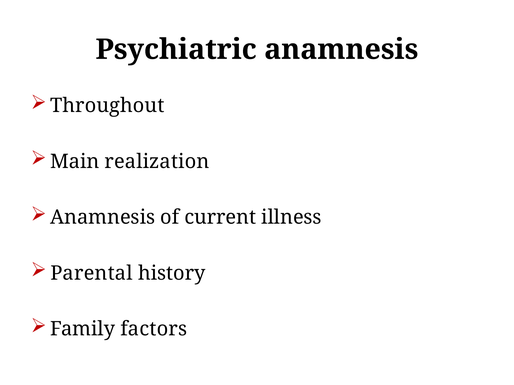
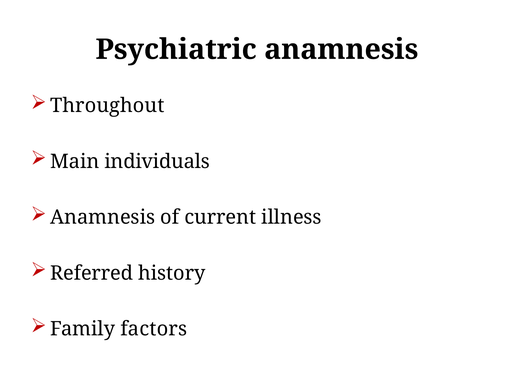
realization: realization -> individuals (157, 162)
Parental: Parental -> Referred (92, 274)
